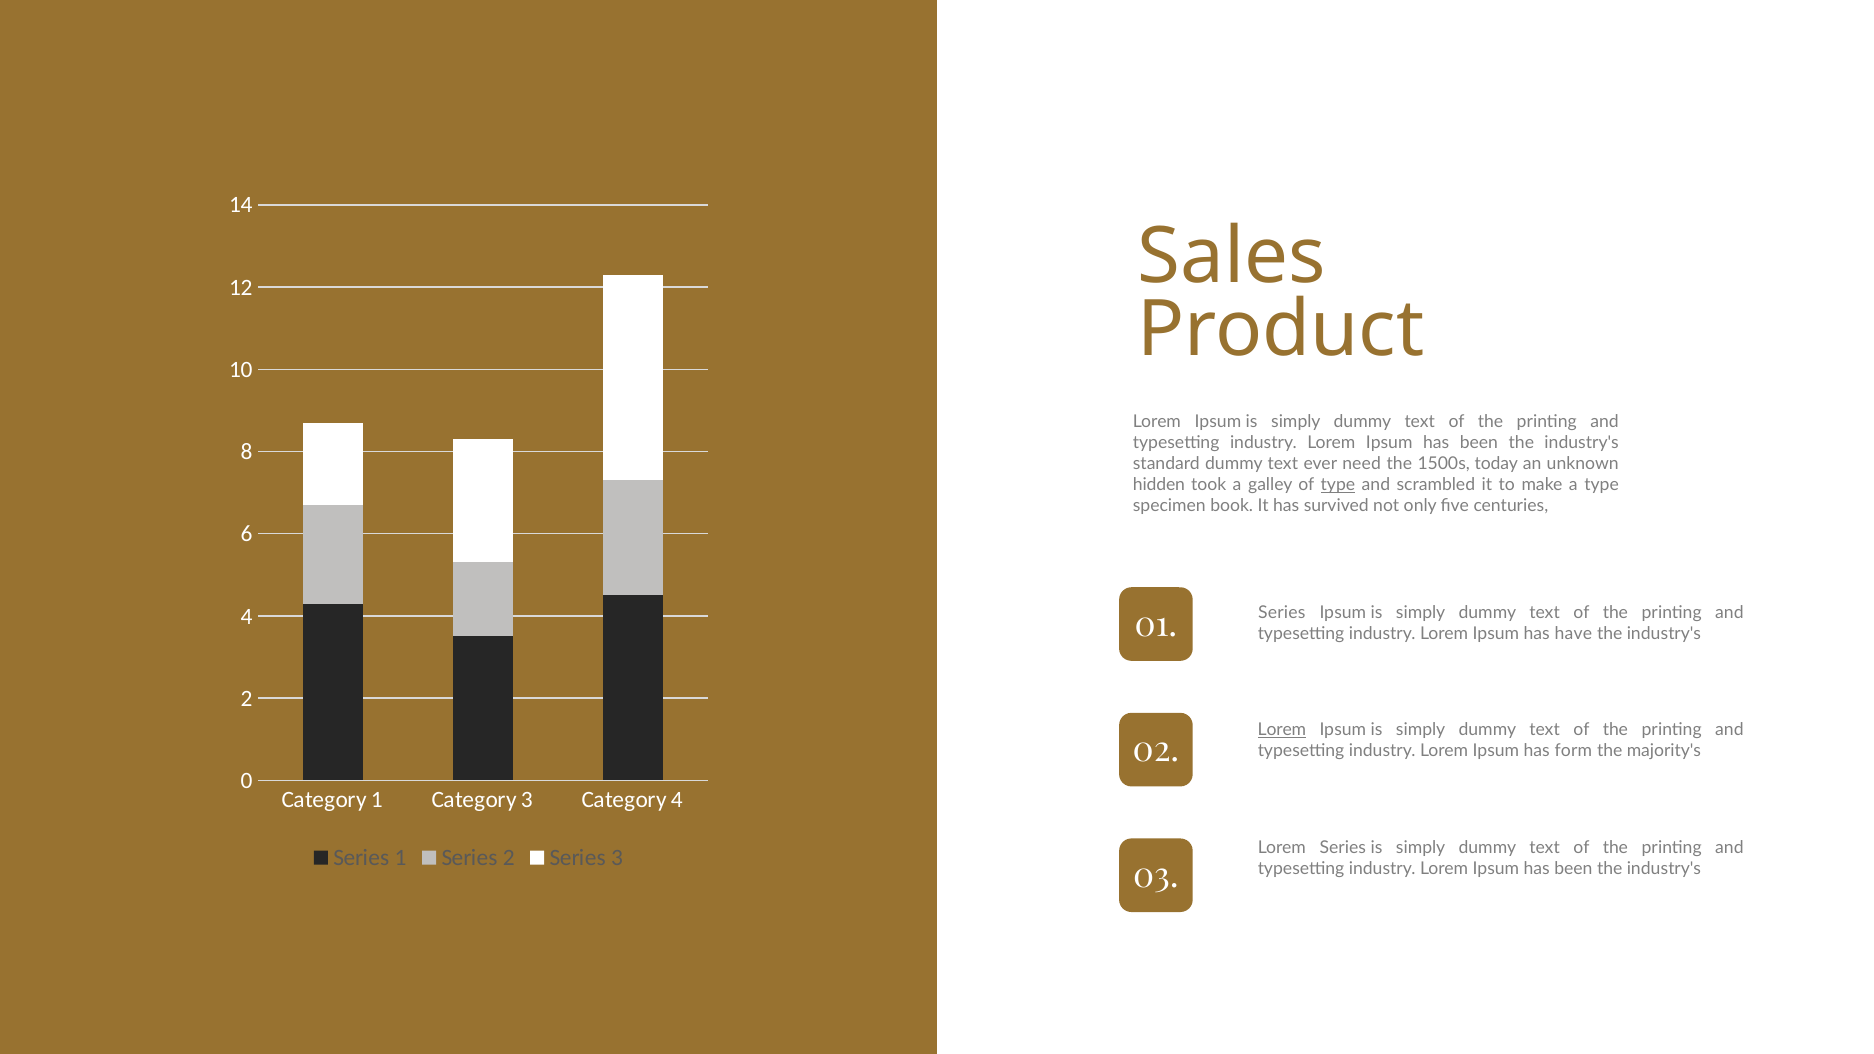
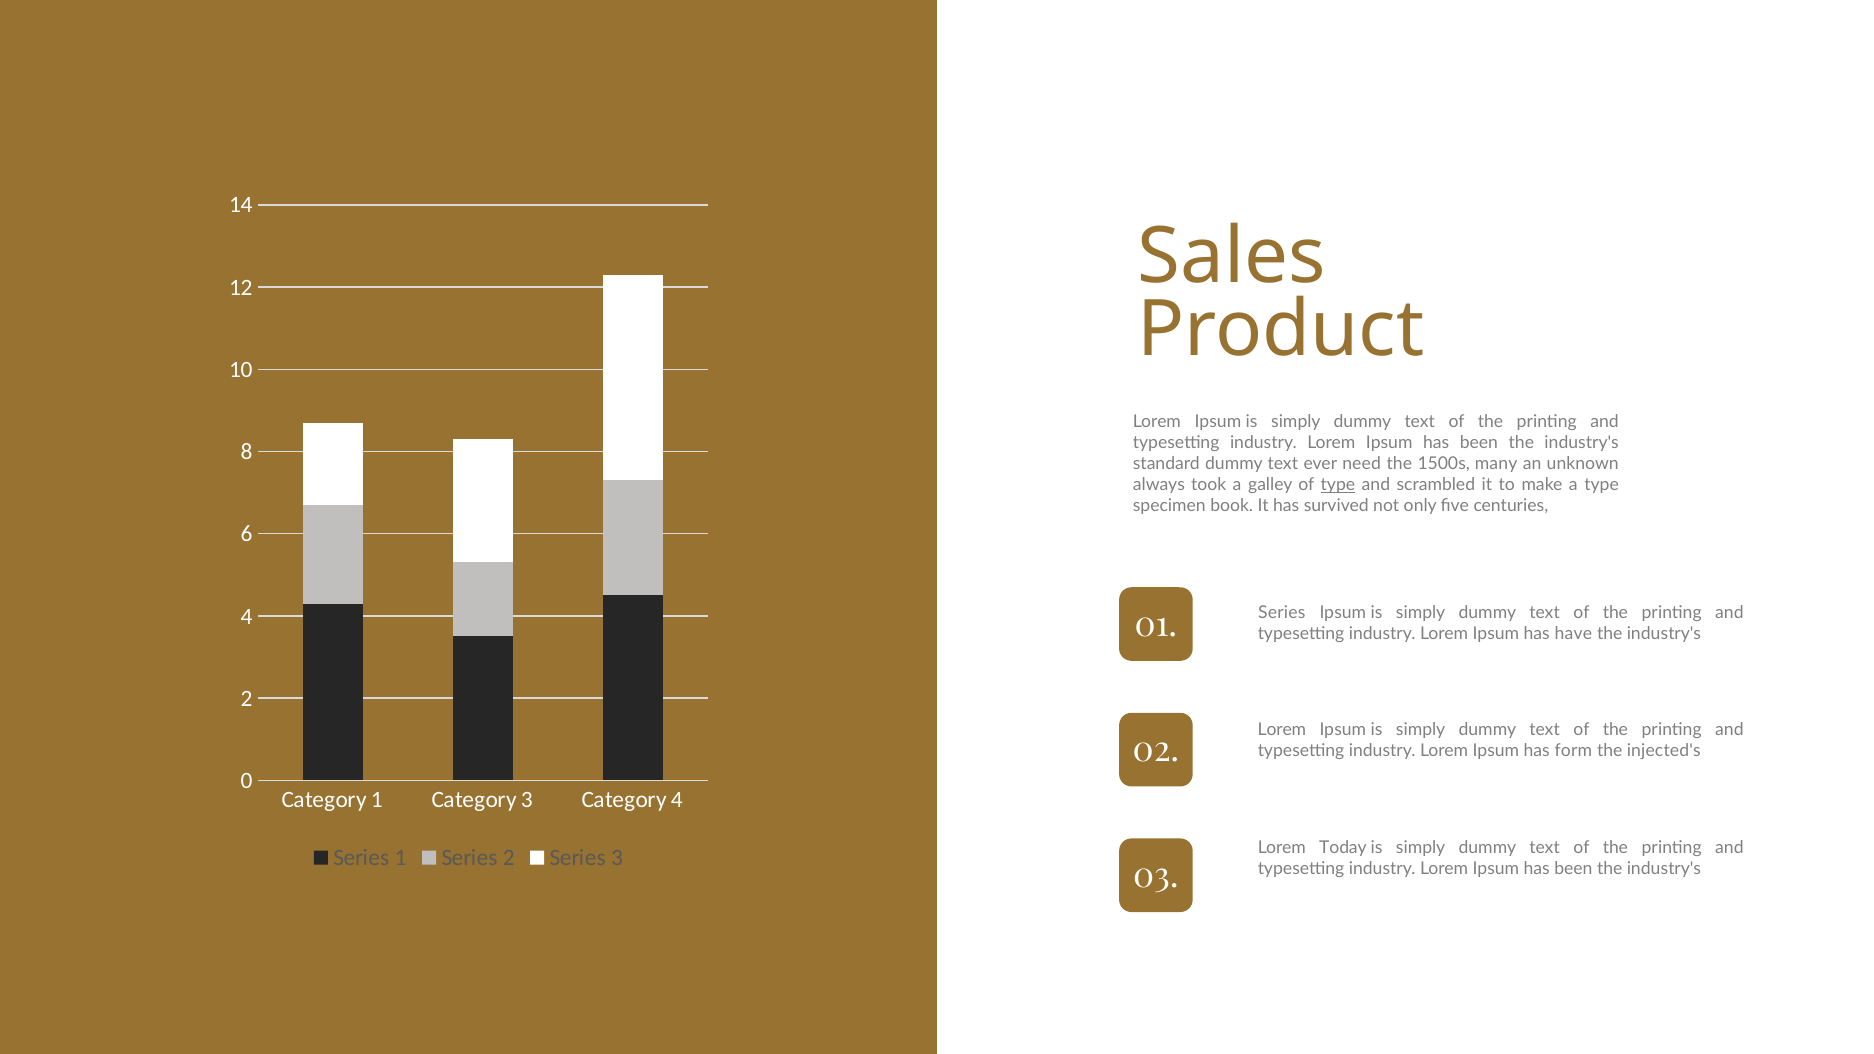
today: today -> many (1496, 464)
hidden: hidden -> always (1159, 485)
Lorem underline: present -> none (1282, 730)
majority's: majority's -> injected's (1664, 751)
Lorem Series: Series -> Today (1343, 847)
